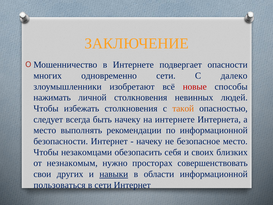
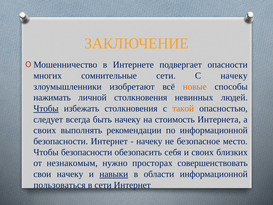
одновременно: одновременно -> сомнительные (109, 76)
С далеко: далеко -> начеку (234, 76)
новые colour: red -> orange (195, 87)
Чтобы underline: none -> present (46, 108)
на интернете: интернете -> стоимость (175, 119)
место: место -> своих (45, 130)
Чтобы незакомцами: незакомцами -> безопасности (87, 152)
свои других: других -> начеку (70, 174)
